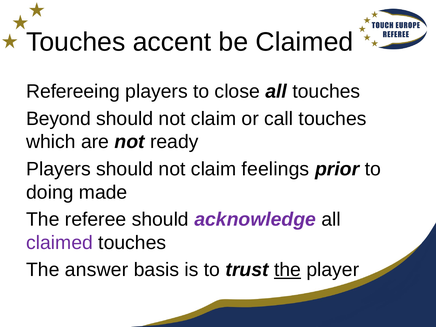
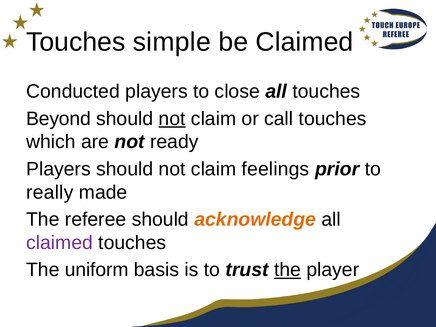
accent: accent -> simple (172, 42)
Refereeing: Refereeing -> Conducted (73, 91)
not underline: none -> present (172, 119)
doing: doing -> really (50, 192)
acknowledge colour: purple -> orange (255, 220)
answer: answer -> uniform (97, 270)
